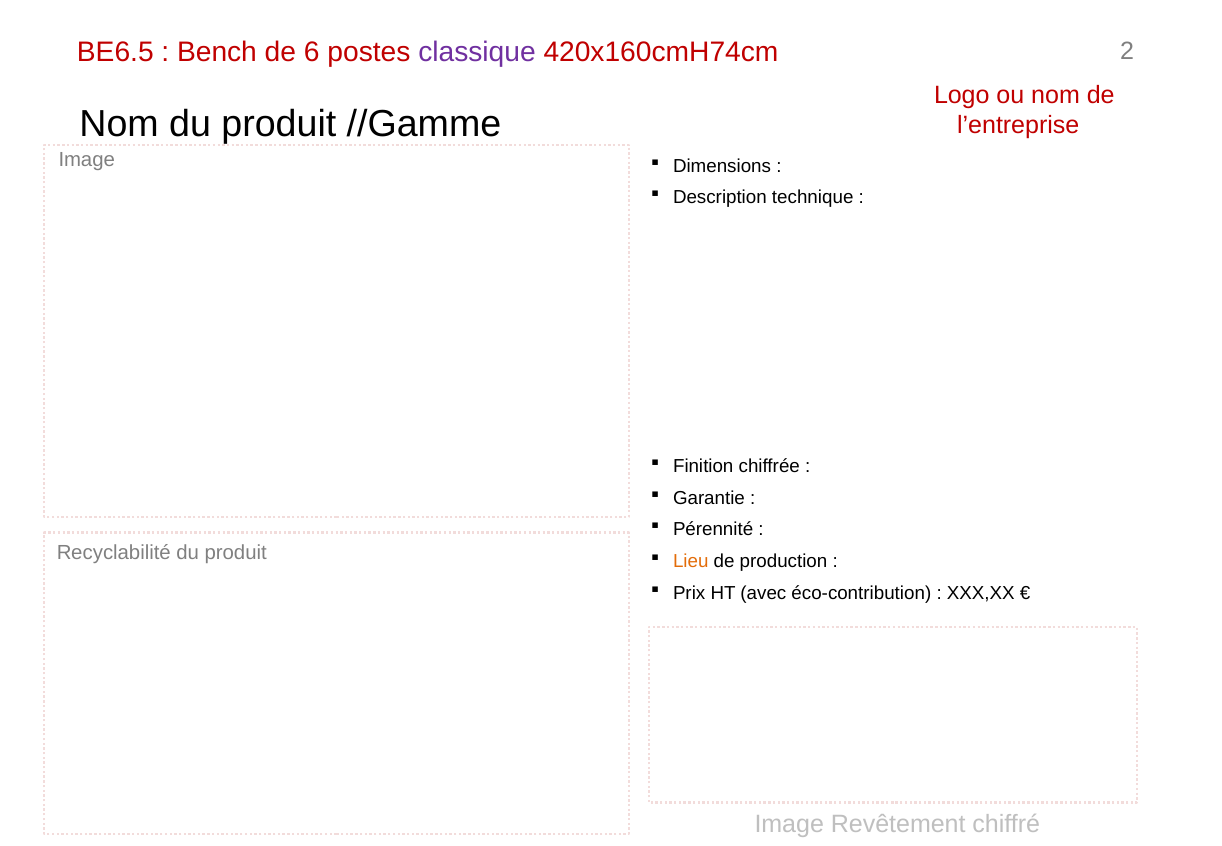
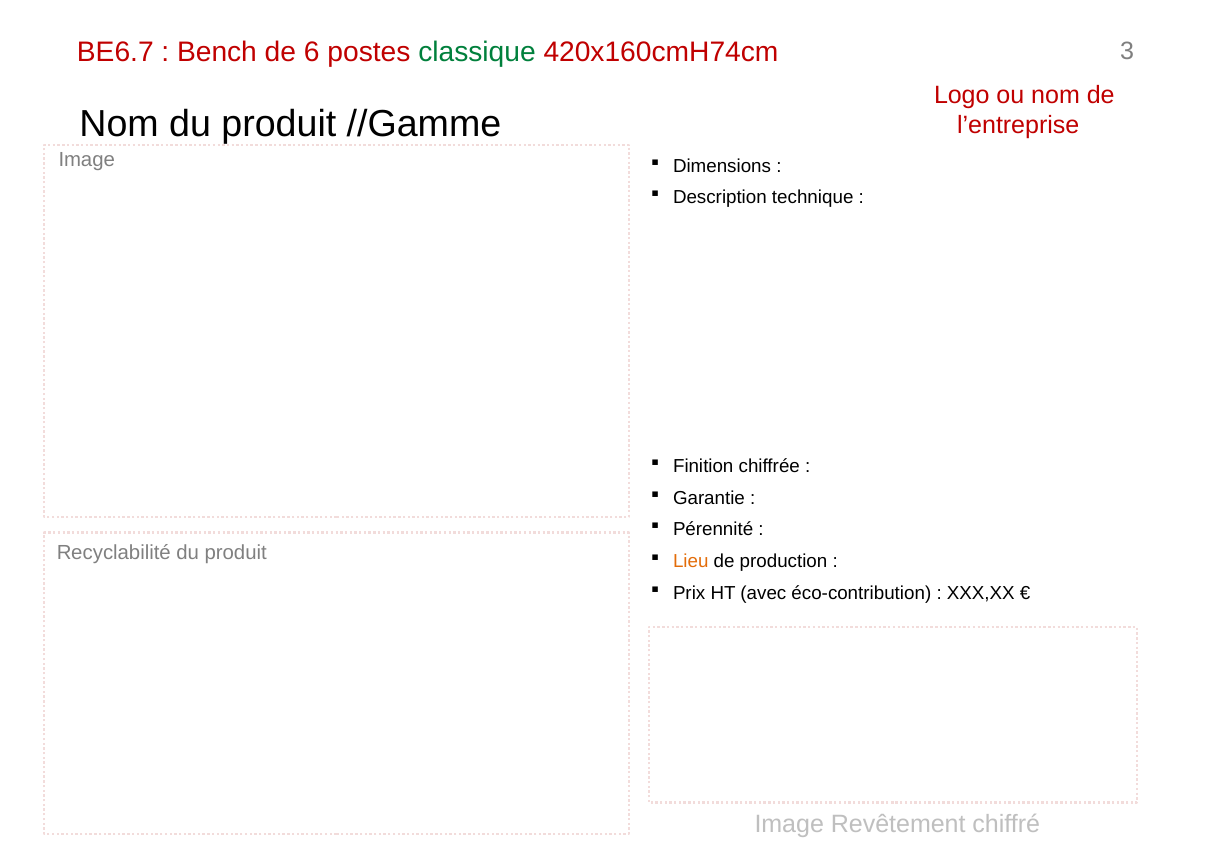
BE6.5: BE6.5 -> BE6.7 (115, 52)
classique colour: purple -> green (477, 52)
2: 2 -> 3 (1127, 52)
